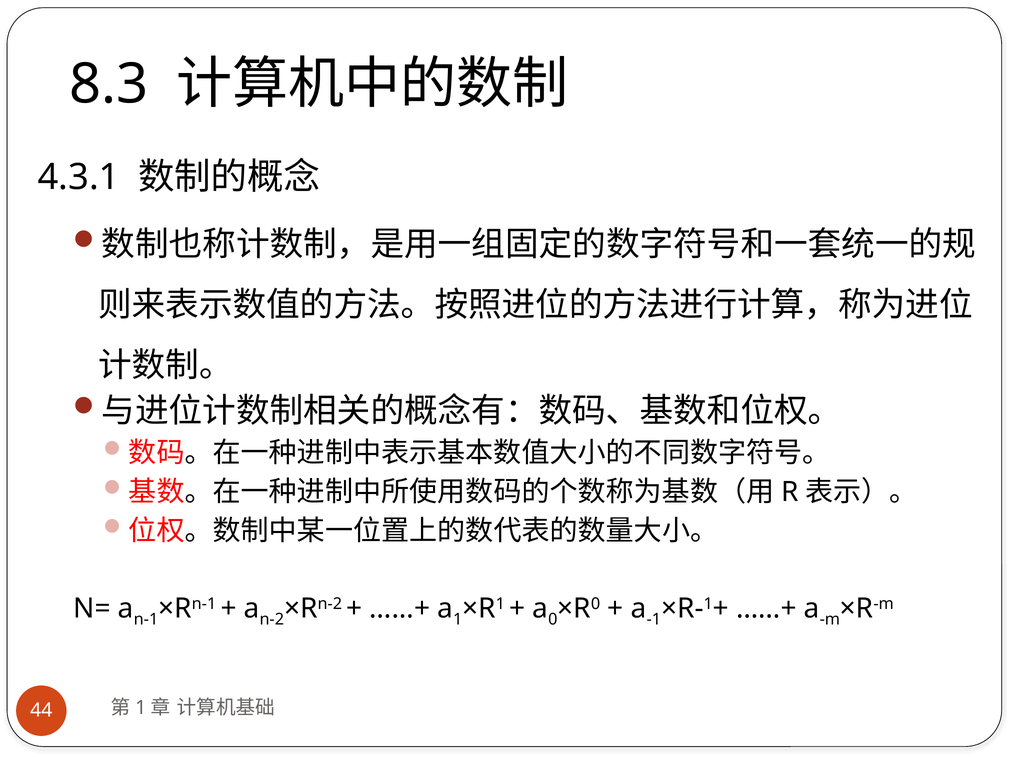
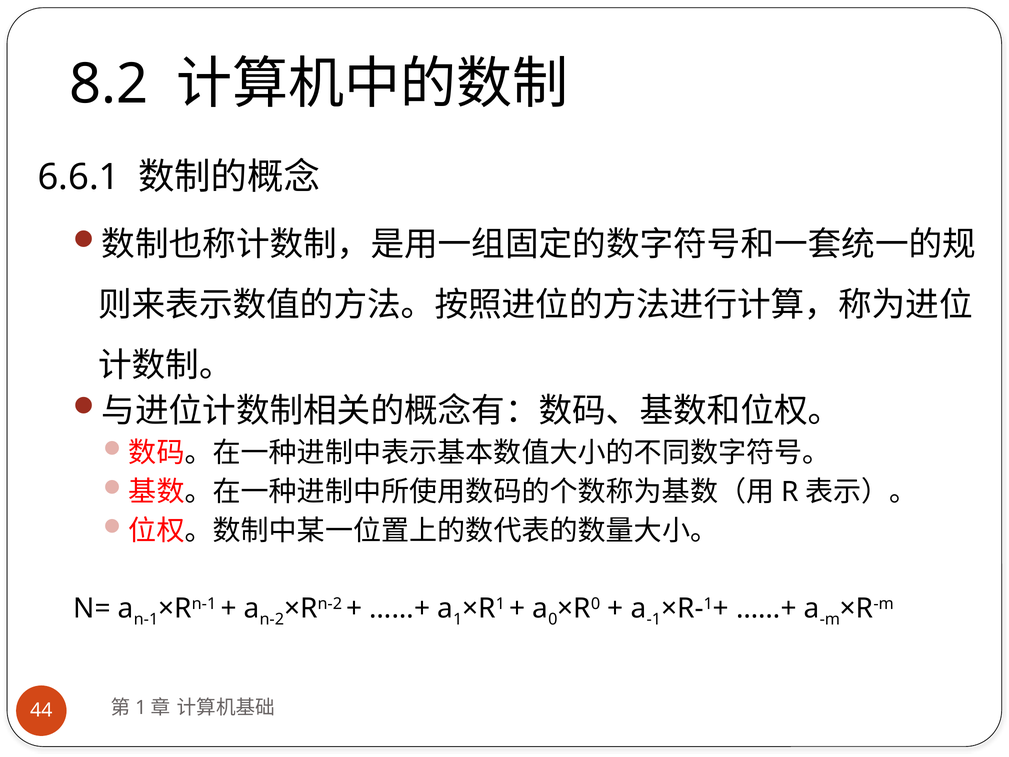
8.3: 8.3 -> 8.2 (109, 84)
4.3.1: 4.3.1 -> 6.6.1 (79, 177)
